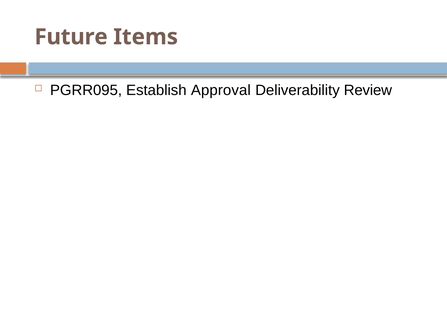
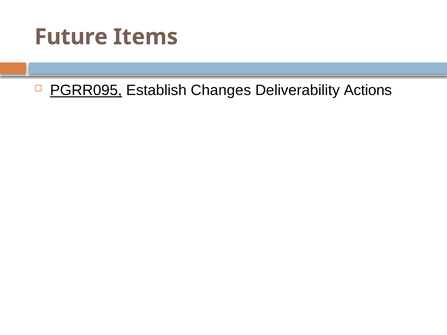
PGRR095 underline: none -> present (86, 90)
Approval: Approval -> Changes (221, 90)
Review: Review -> Actions (368, 90)
